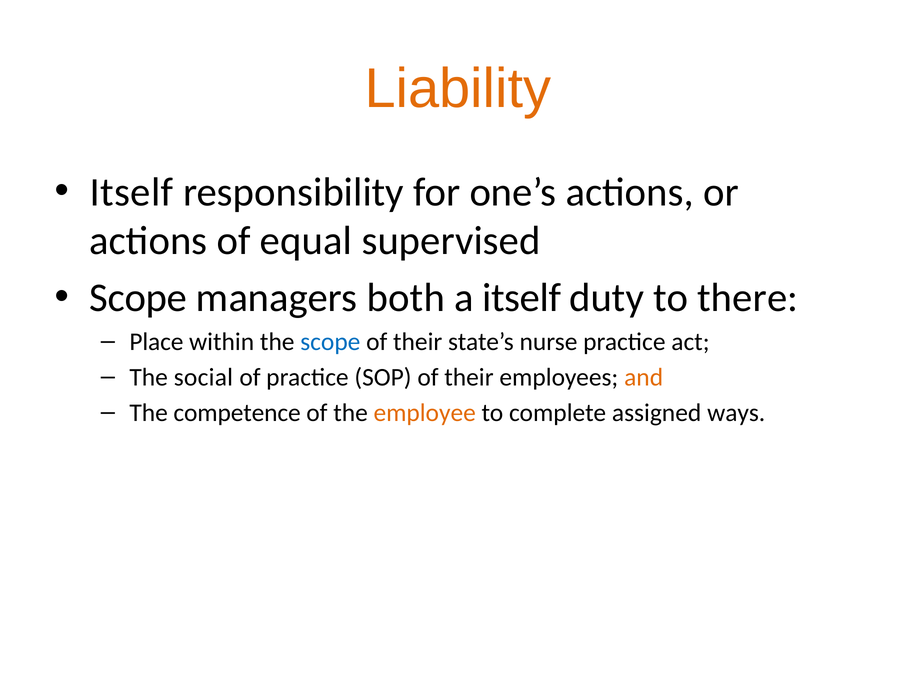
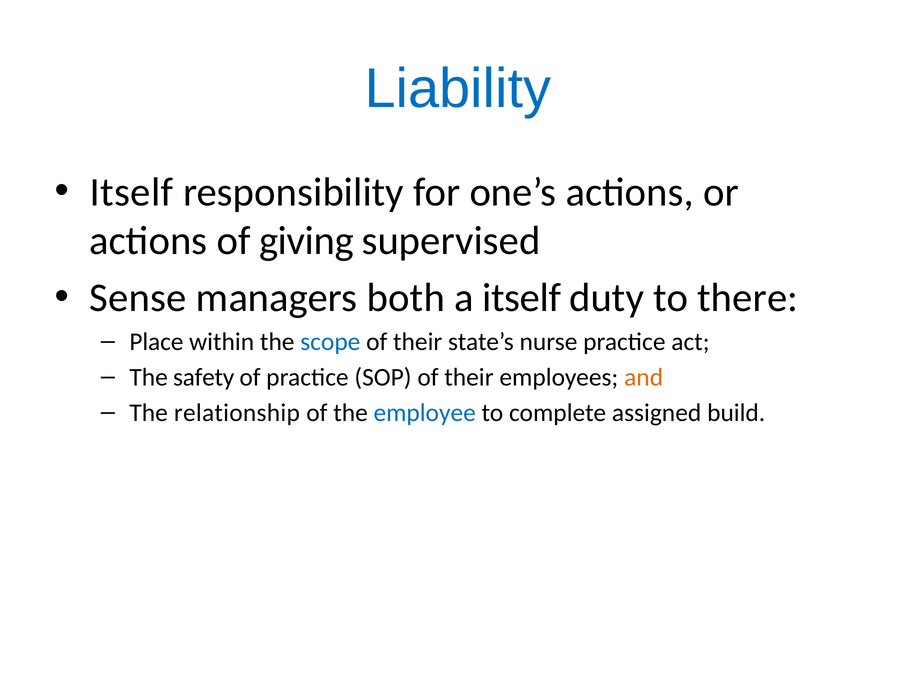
Liability colour: orange -> blue (458, 89)
equal: equal -> giving (306, 241)
Scope: Scope -> Sense (138, 298)
social: social -> safety (204, 377)
competence: competence -> relationship (237, 413)
employee colour: orange -> blue (425, 413)
ways: ways -> build (736, 413)
